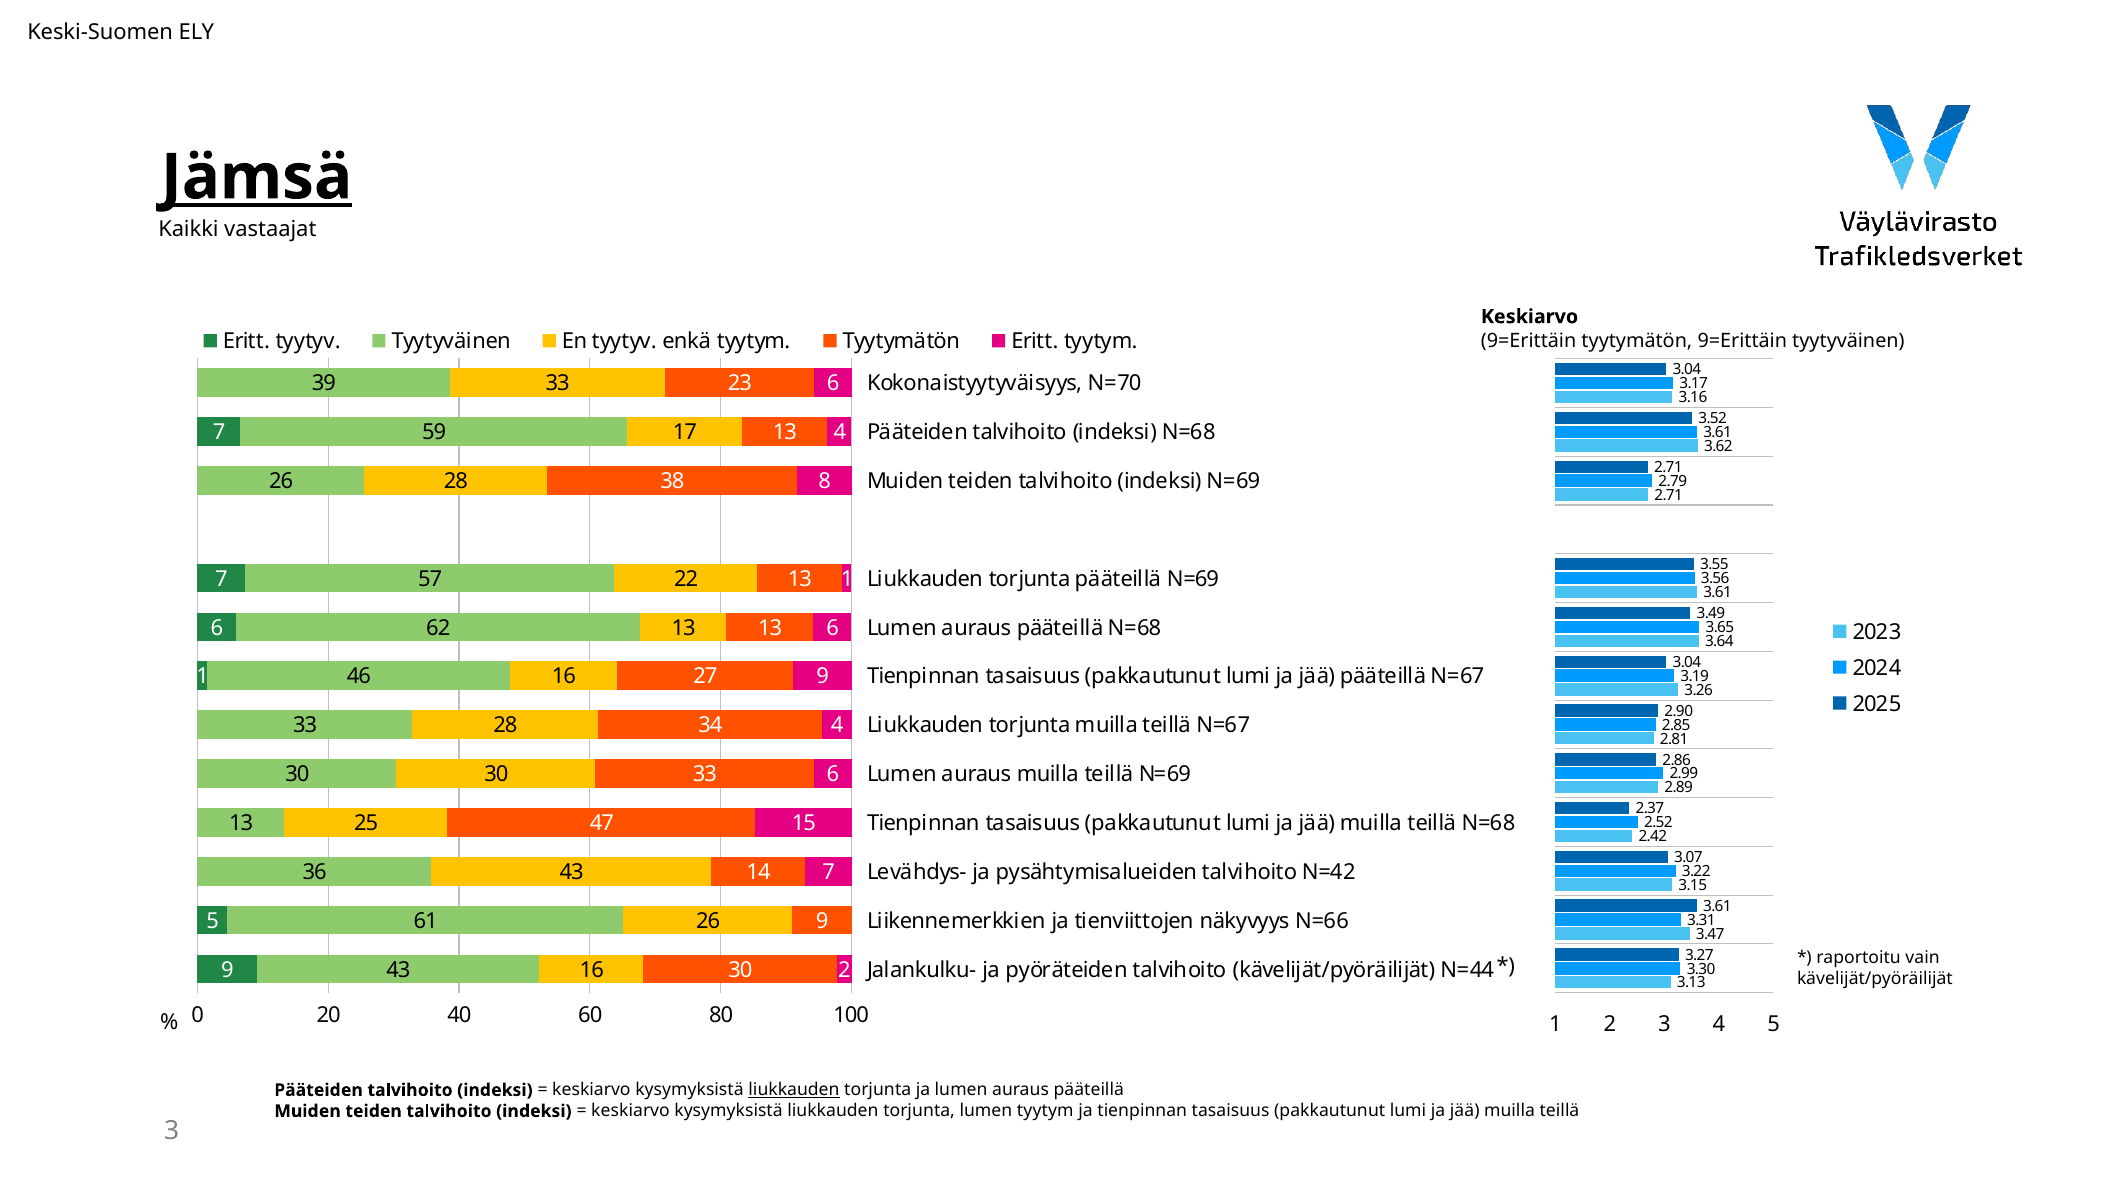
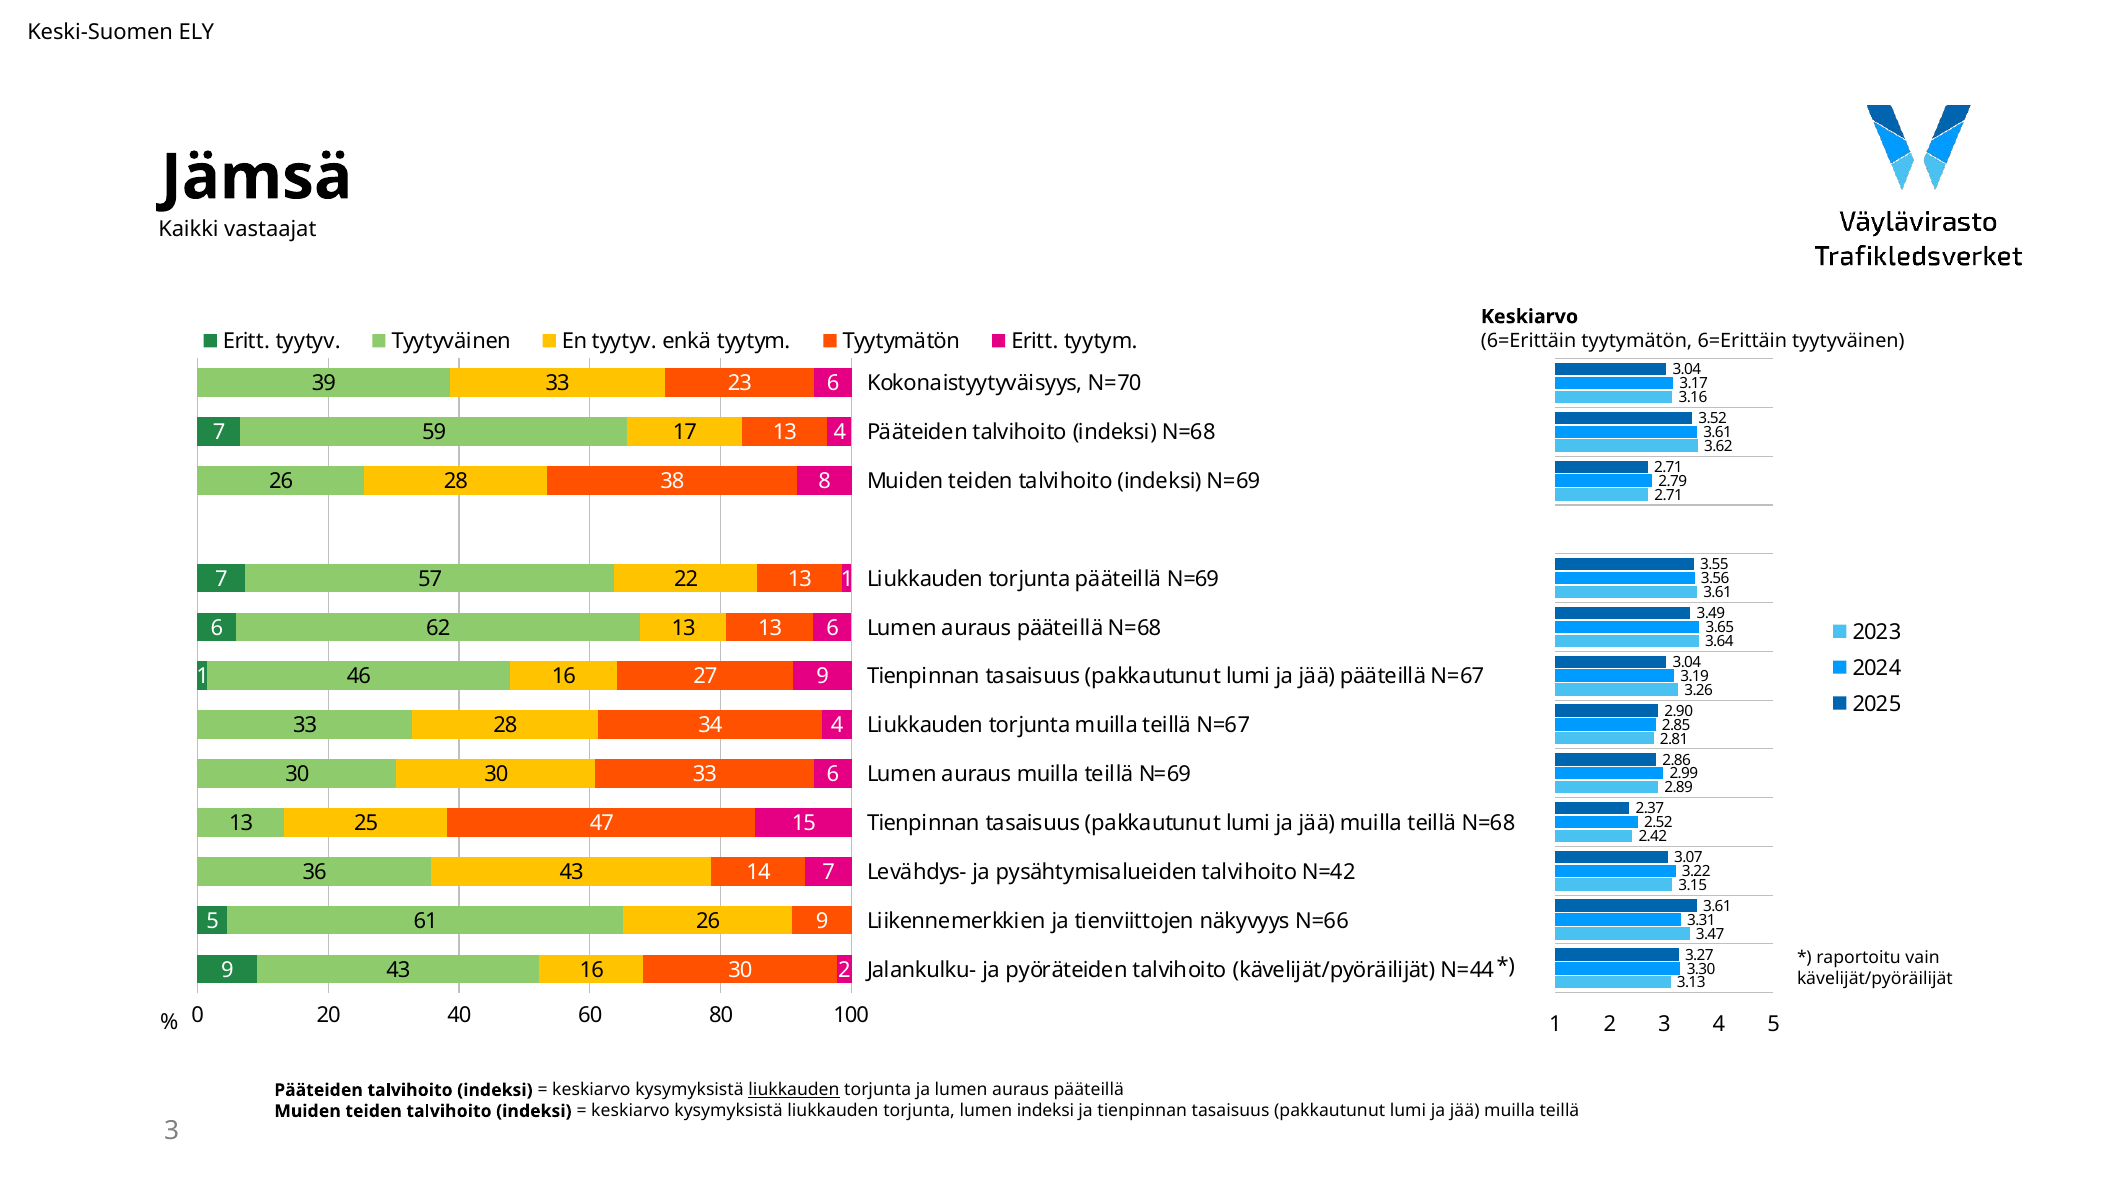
Jämsä underline: present -> none (256, 177)
9=Erittäin: 9=Erittäin -> 6=Erittäin (1529, 341)
tyytymätön 9=Erittäin: 9=Erittäin -> 6=Erittäin (1742, 341)
lumen tyytym: tyytym -> indeksi (1045, 1111)
